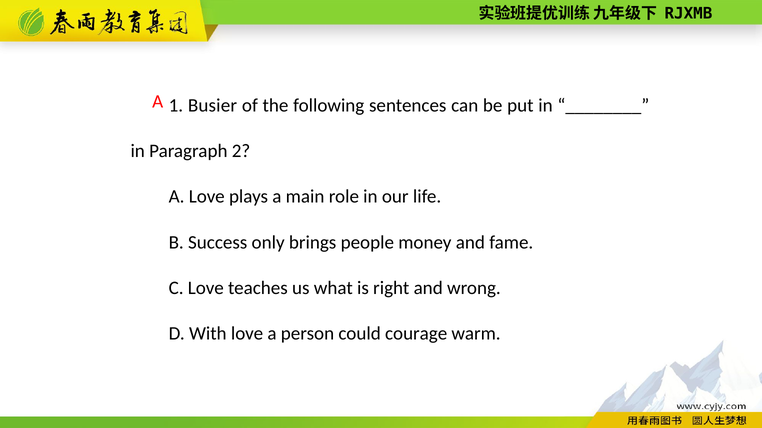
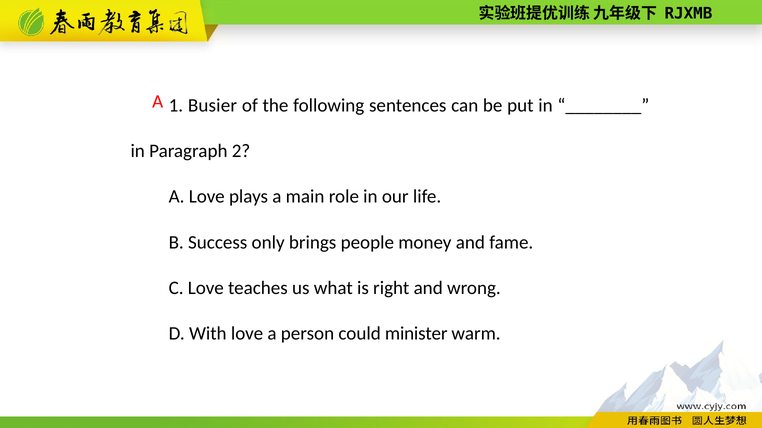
courage: courage -> minister (416, 334)
